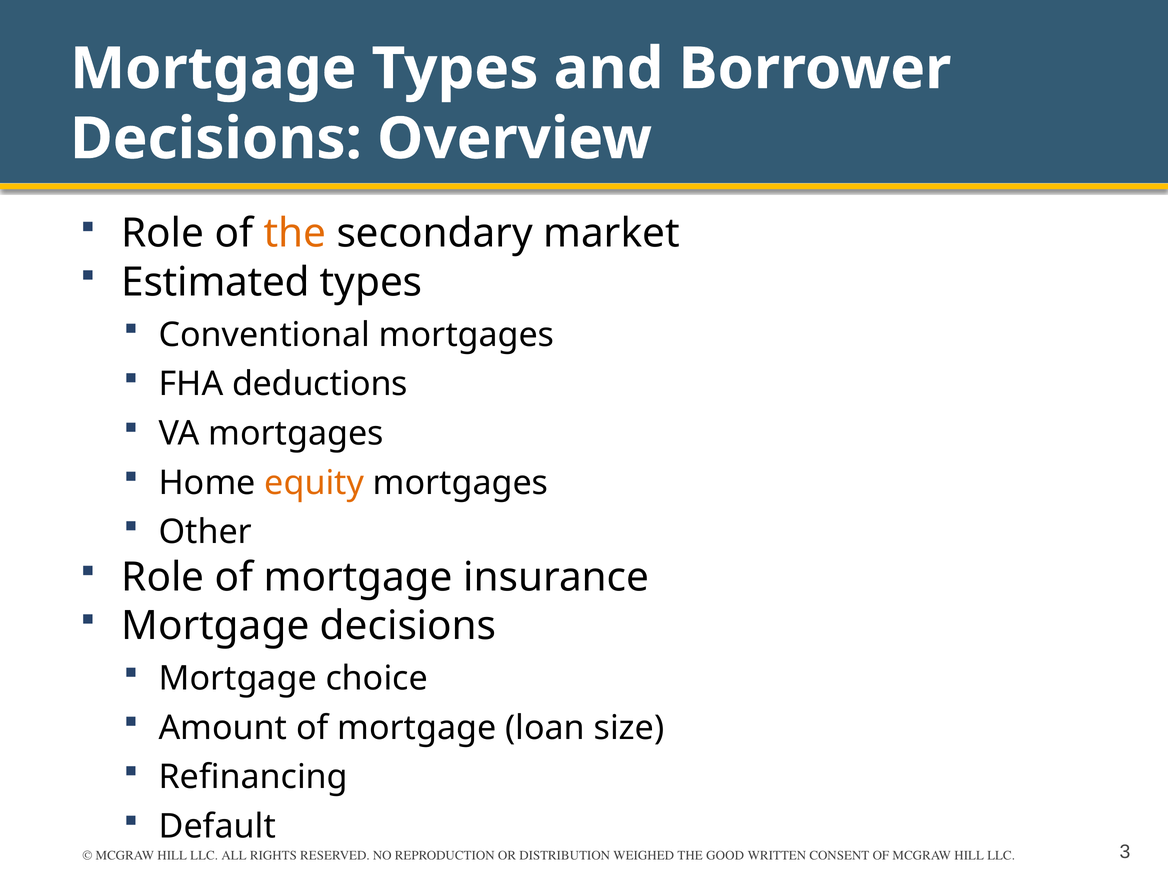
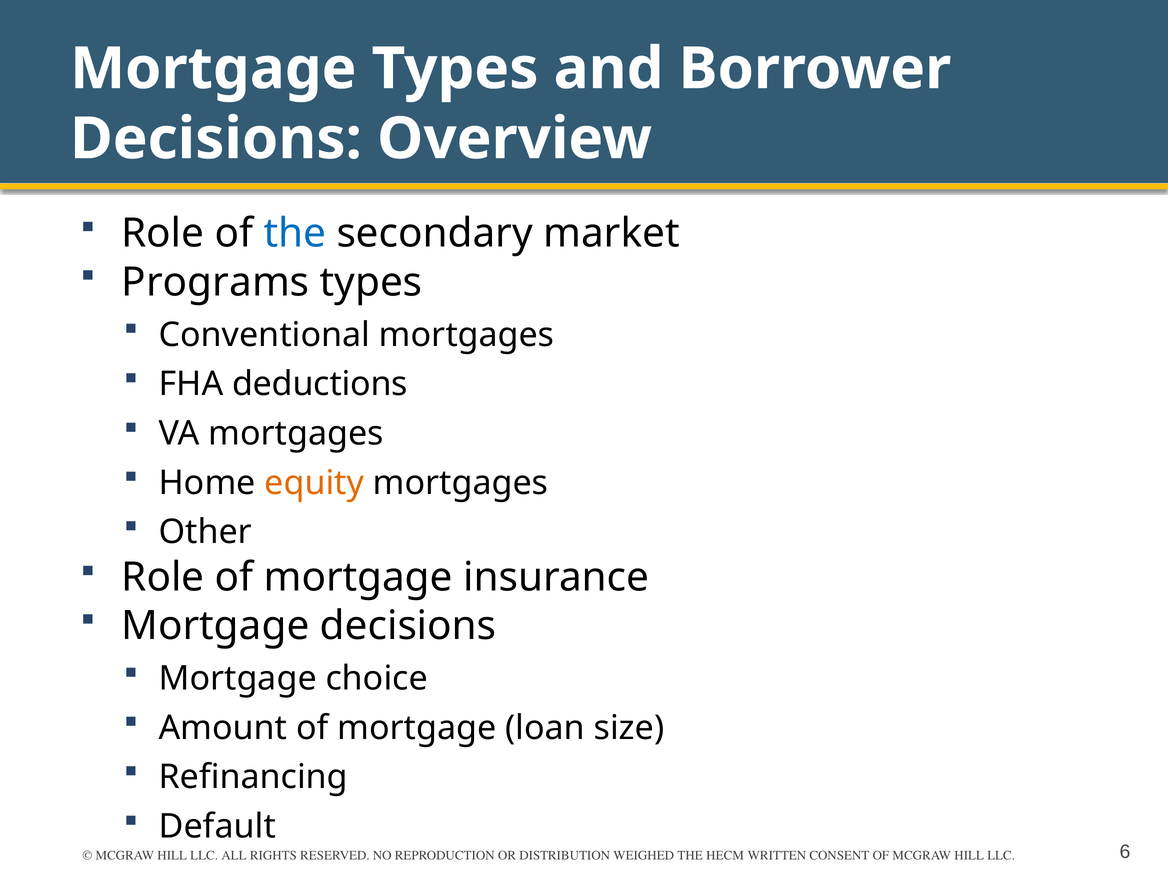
the colour: orange -> blue (295, 234)
Estimated: Estimated -> Programs (215, 282)
GOOD: GOOD -> HECM (725, 855)
3: 3 -> 6 (1125, 852)
